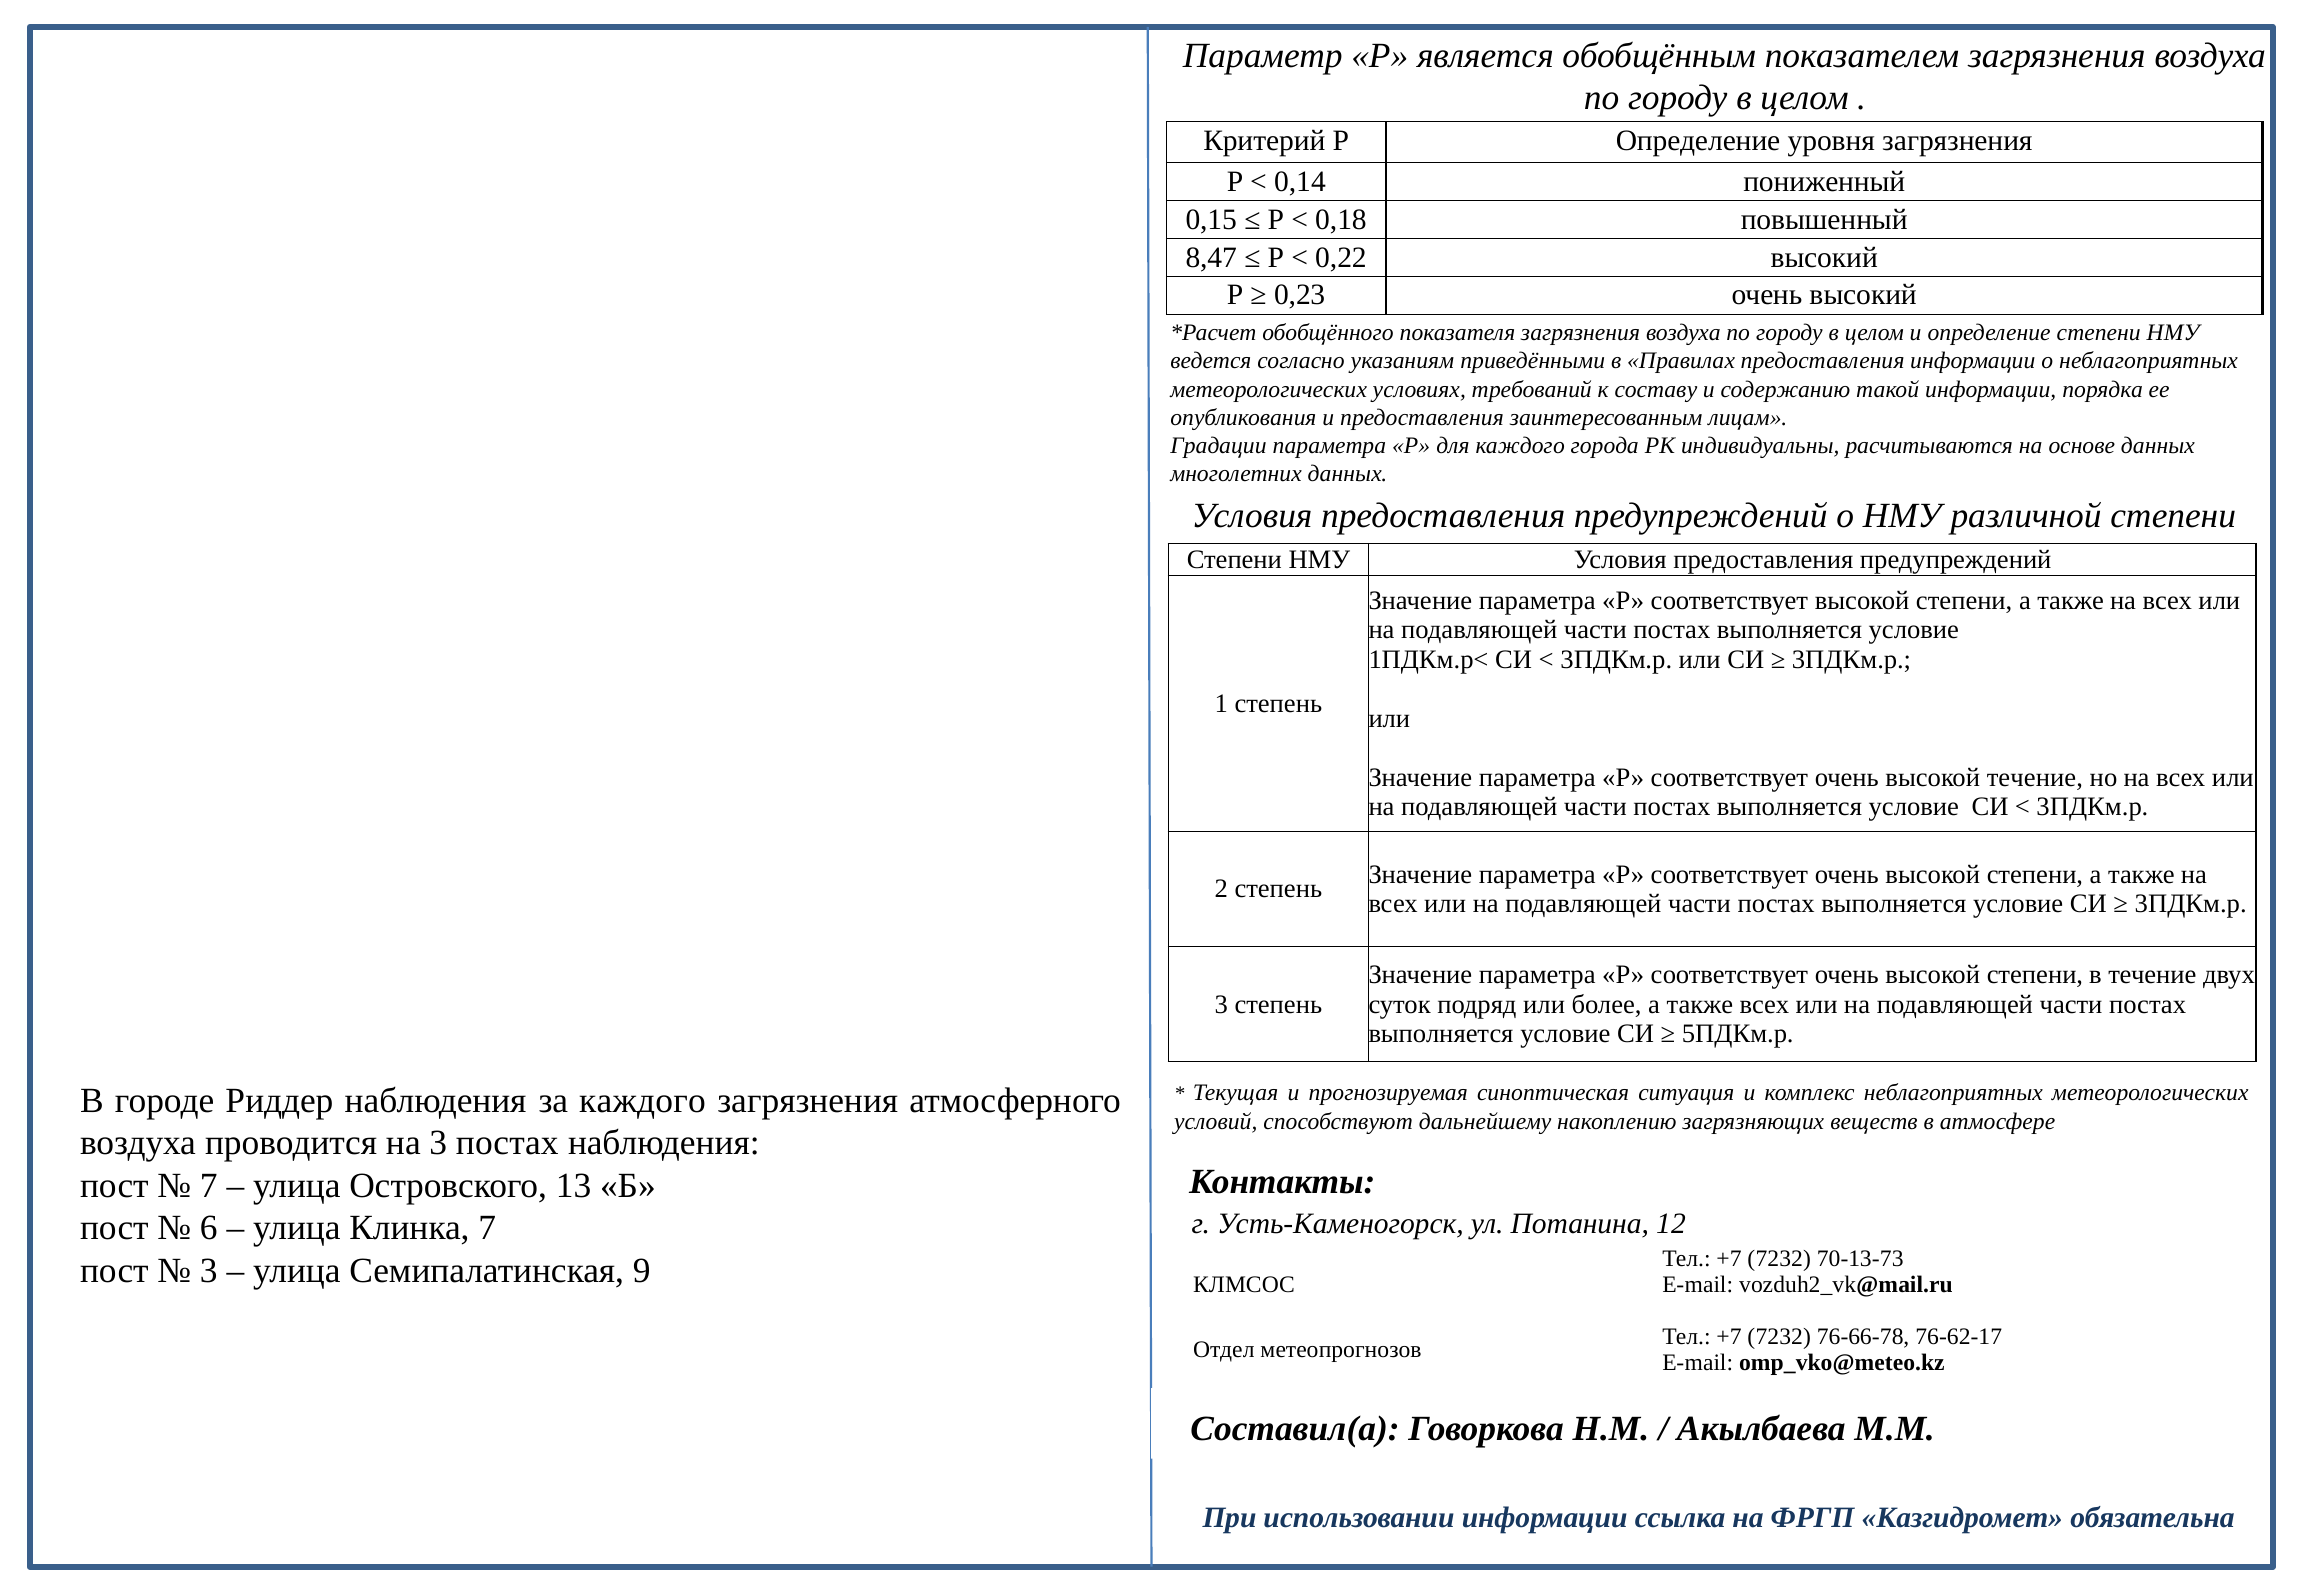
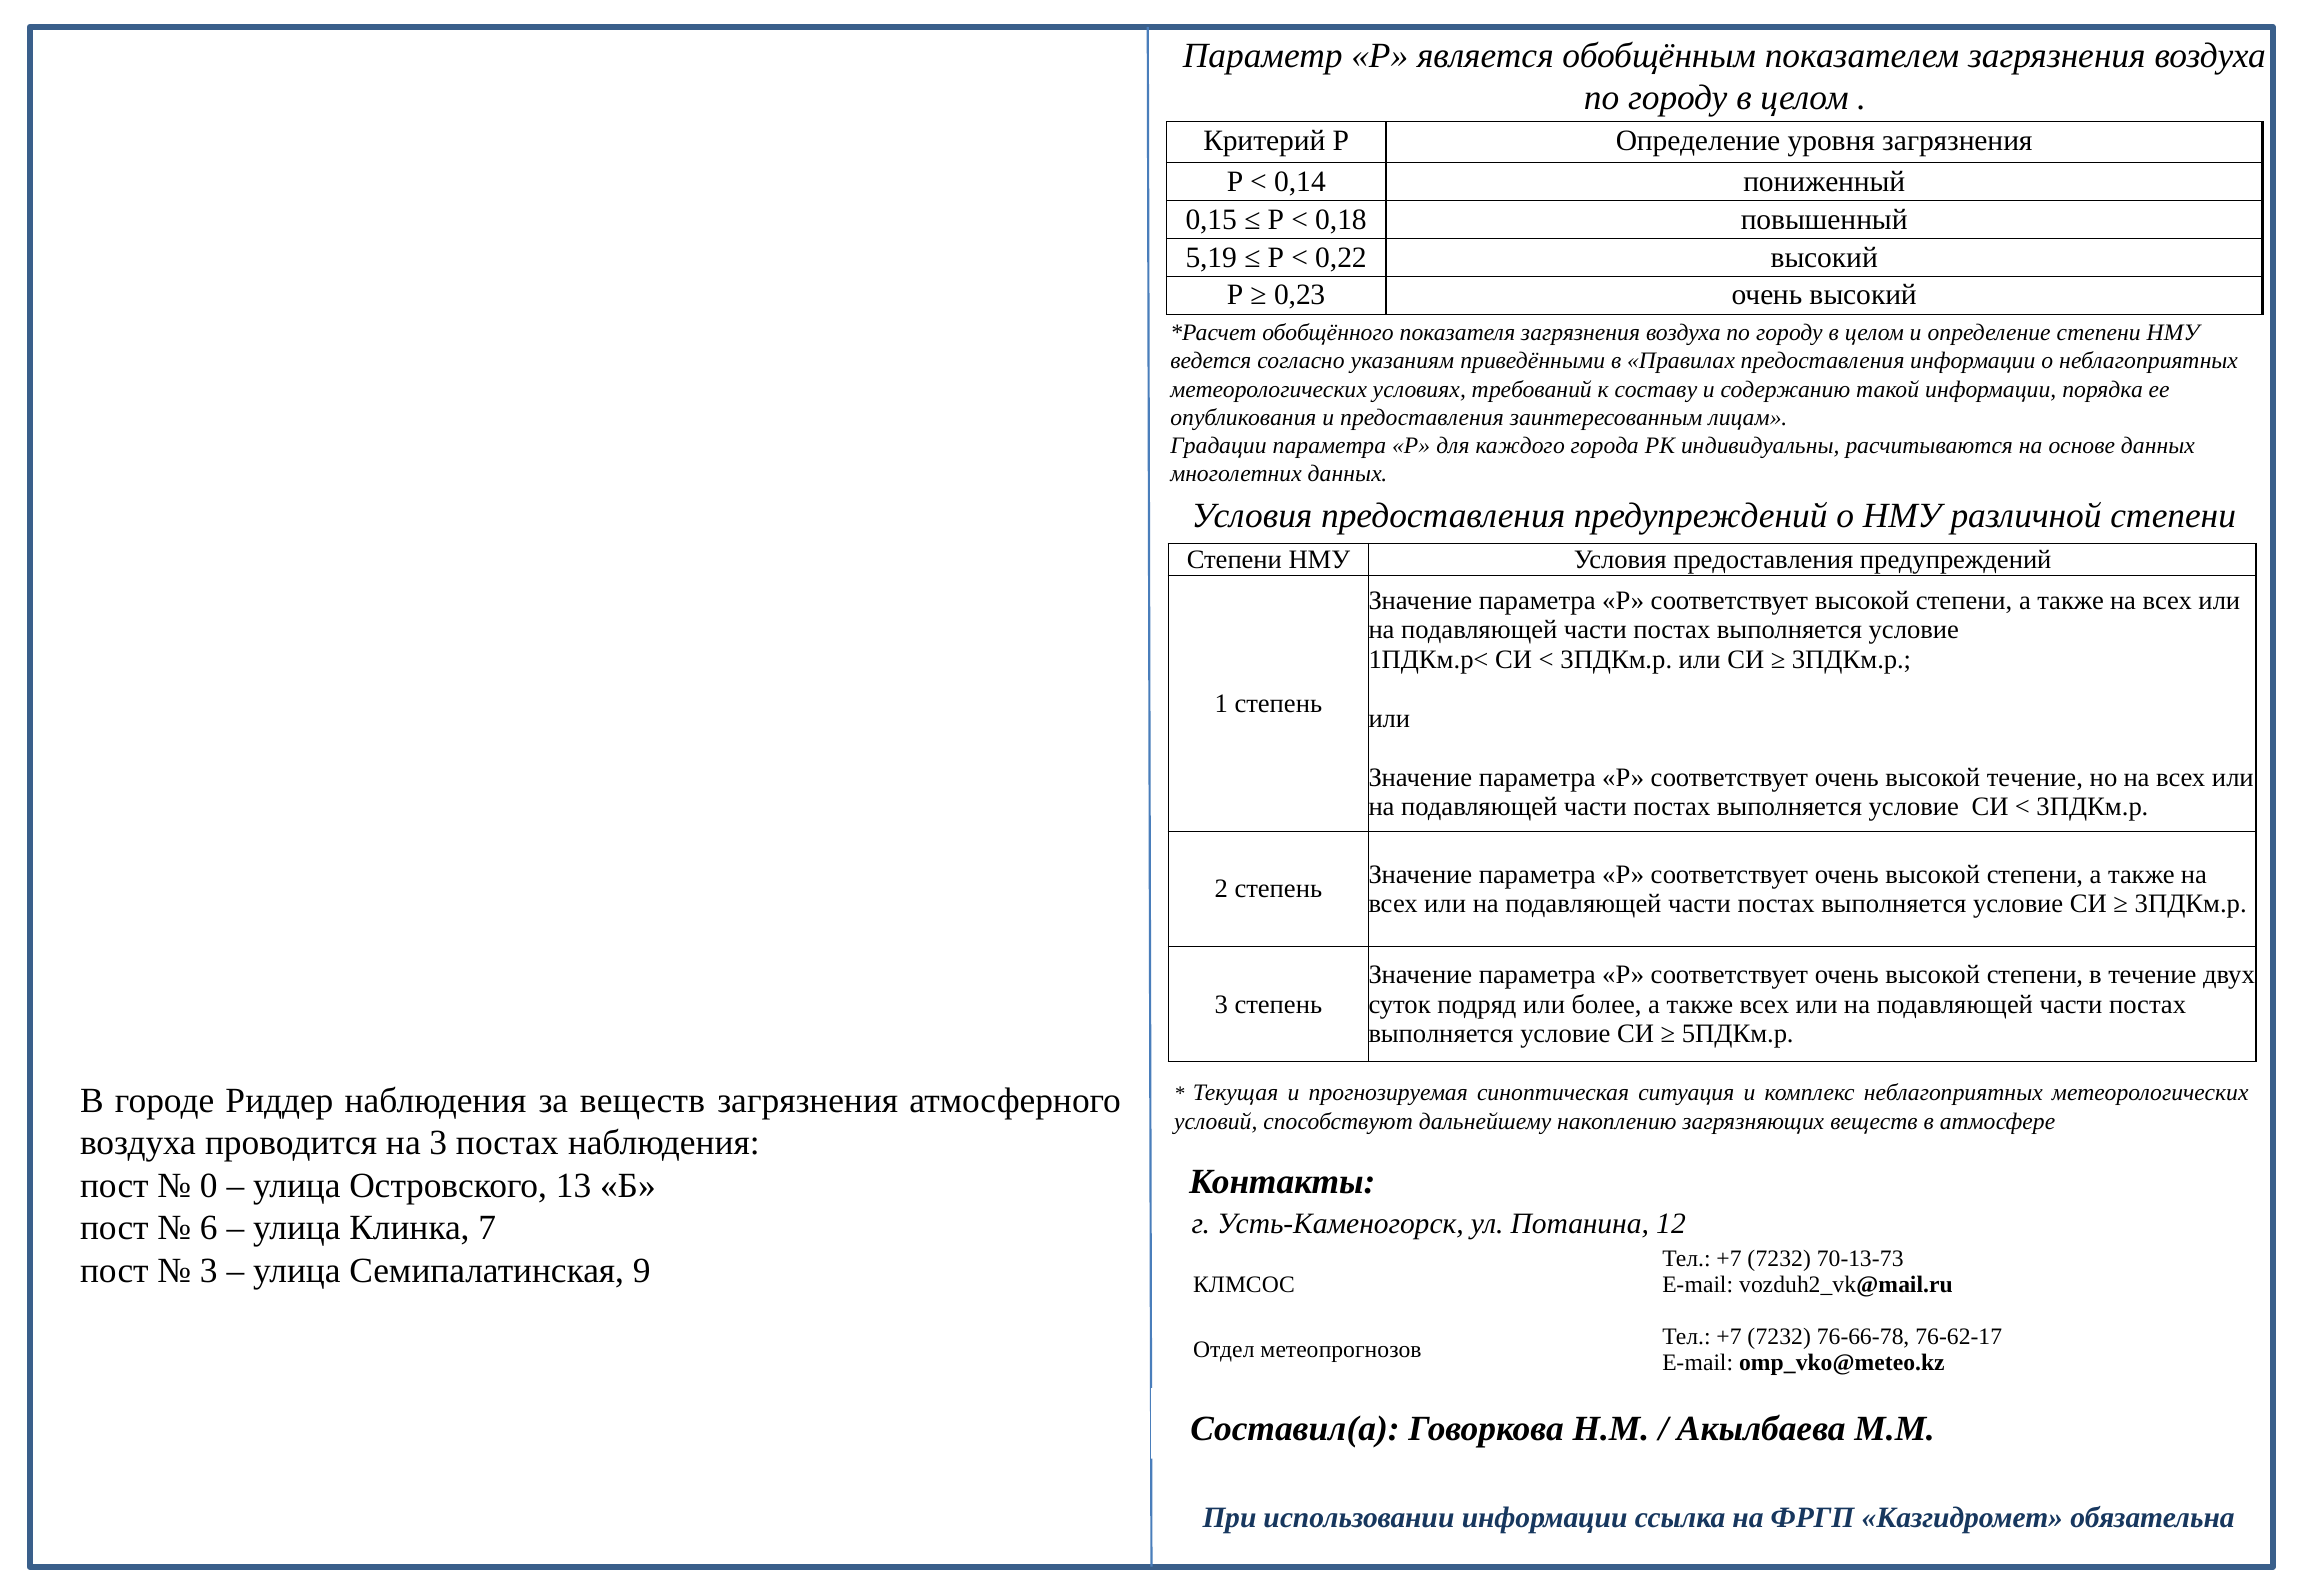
8,47: 8,47 -> 5,19 (1211, 257)
за каждого: каждого -> веществ (643, 1101)
7: 7 -> 0 (209, 1186)
